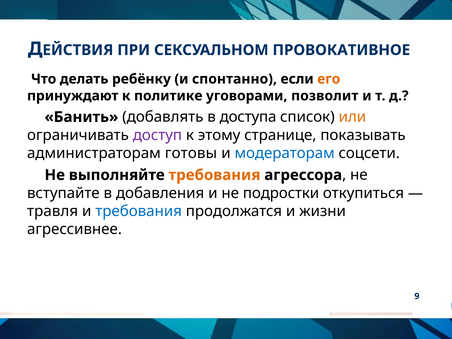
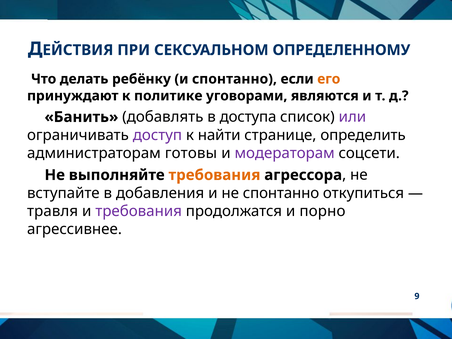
ПРОВОКАТИВНОЕ: ПРОВОКАТИВНОЕ -> ОПРЕДЕЛЕННОМУ (341, 50)
позволит: позволит -> являются (325, 96)
или colour: orange -> purple (352, 117)
этому: этому -> найти (219, 135)
показывать: показывать -> определить (363, 135)
модераторам colour: blue -> purple (285, 153)
не подростки: подростки -> спонтанно (281, 193)
требования colour: blue -> purple (139, 211)
жизни: жизни -> порно (322, 211)
